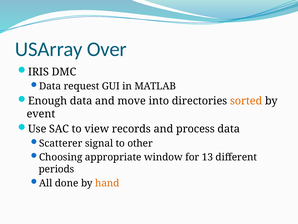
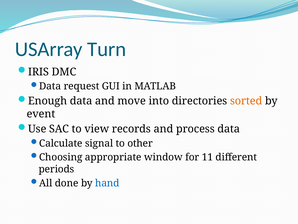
Over: Over -> Turn (107, 49)
Scatterer: Scatterer -> Calculate (61, 143)
13: 13 -> 11 (207, 157)
hand colour: orange -> blue (107, 183)
